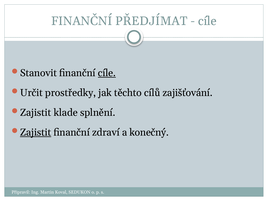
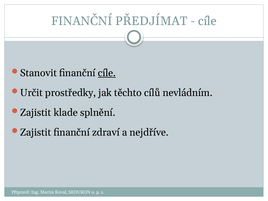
zajišťování: zajišťování -> nevládním (188, 93)
Zajistit underline: present -> none (36, 132)
konečný: konečný -> nejdříve (149, 132)
